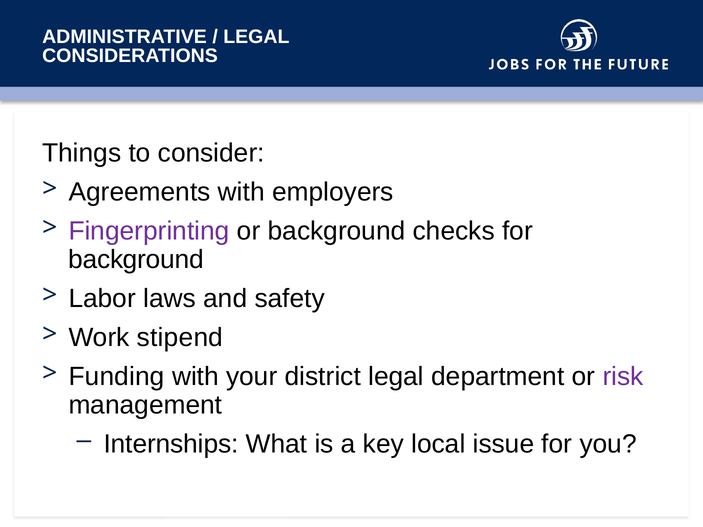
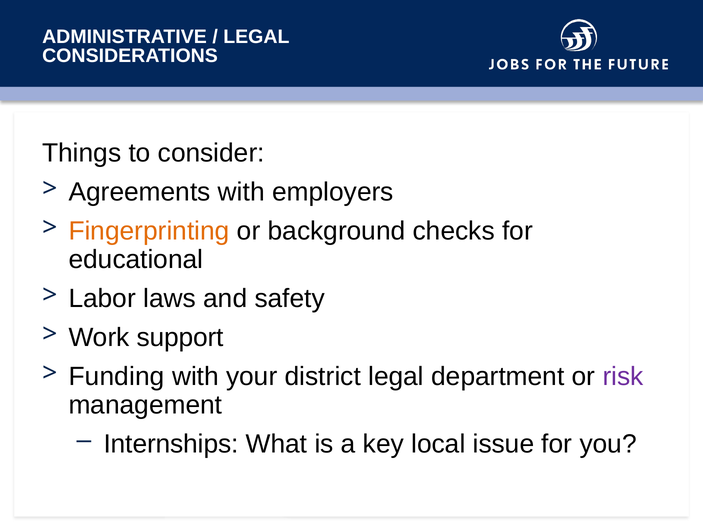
Fingerprinting colour: purple -> orange (149, 231)
background: background -> educational (136, 260)
stipend: stipend -> support (180, 338)
